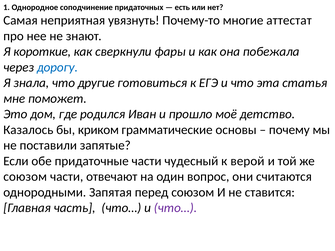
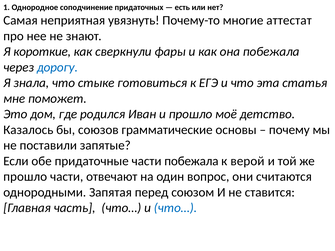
другие: другие -> стыке (96, 83)
криком: криком -> союзов (98, 130)
части чудесный: чудесный -> побежала (191, 161)
союзом: союзом -> прошло (25, 177)
что… colour: purple -> blue (175, 208)
